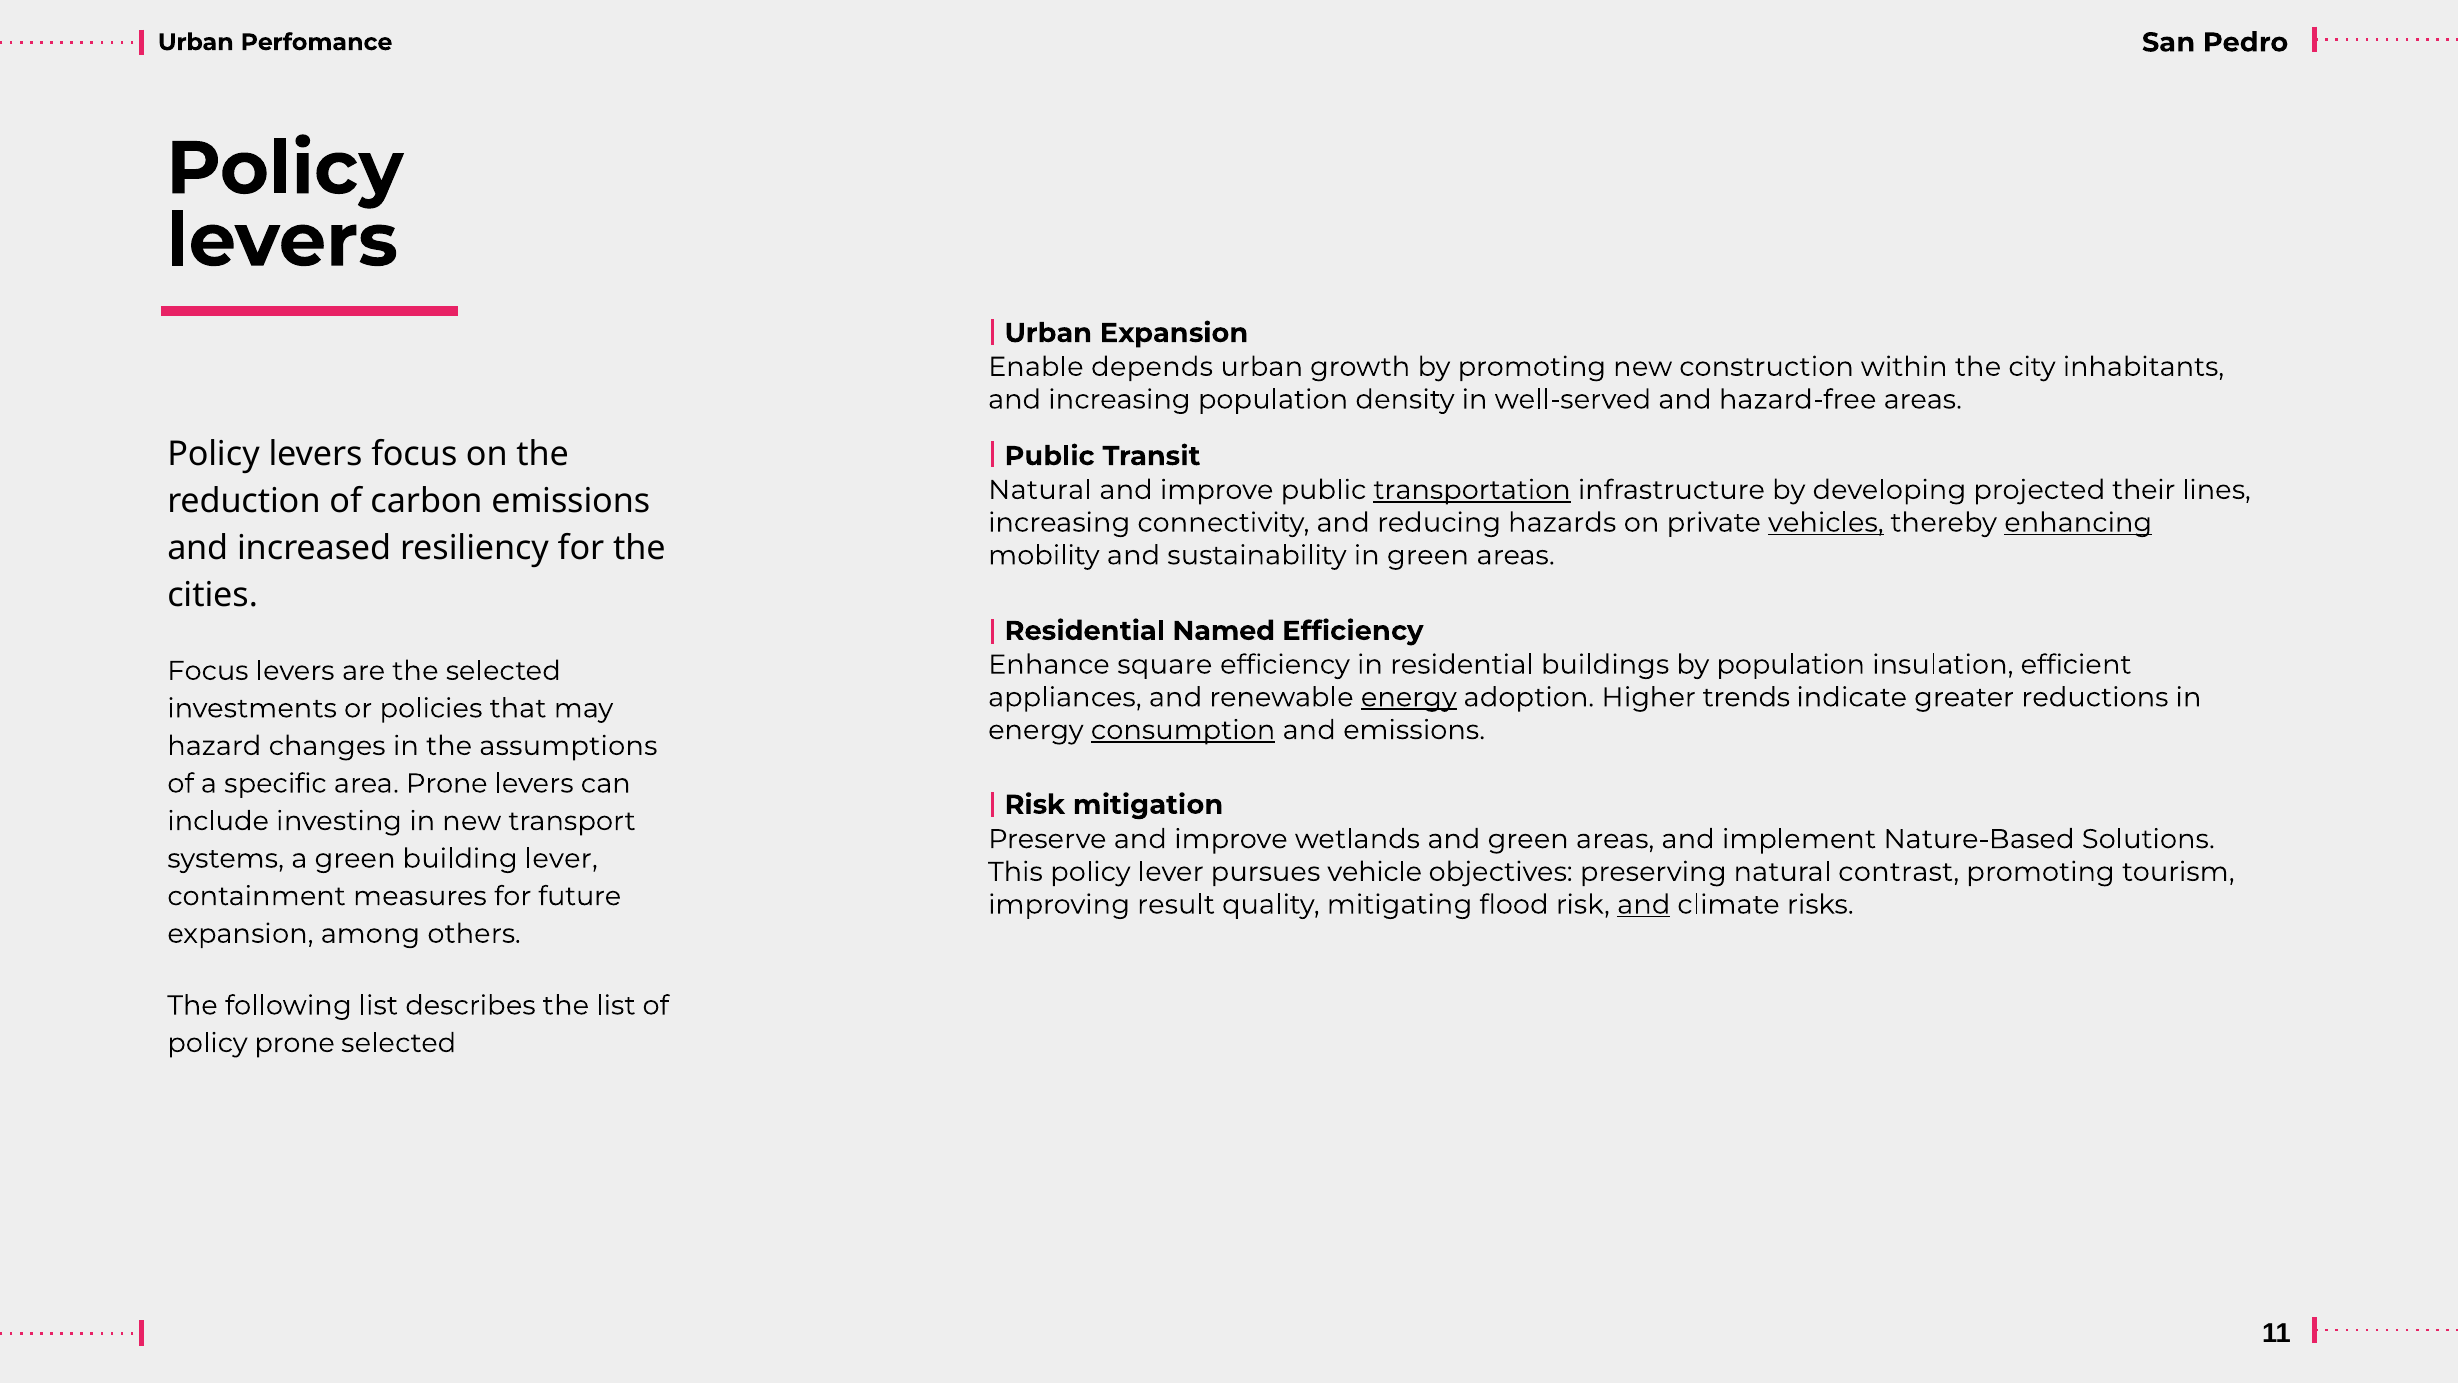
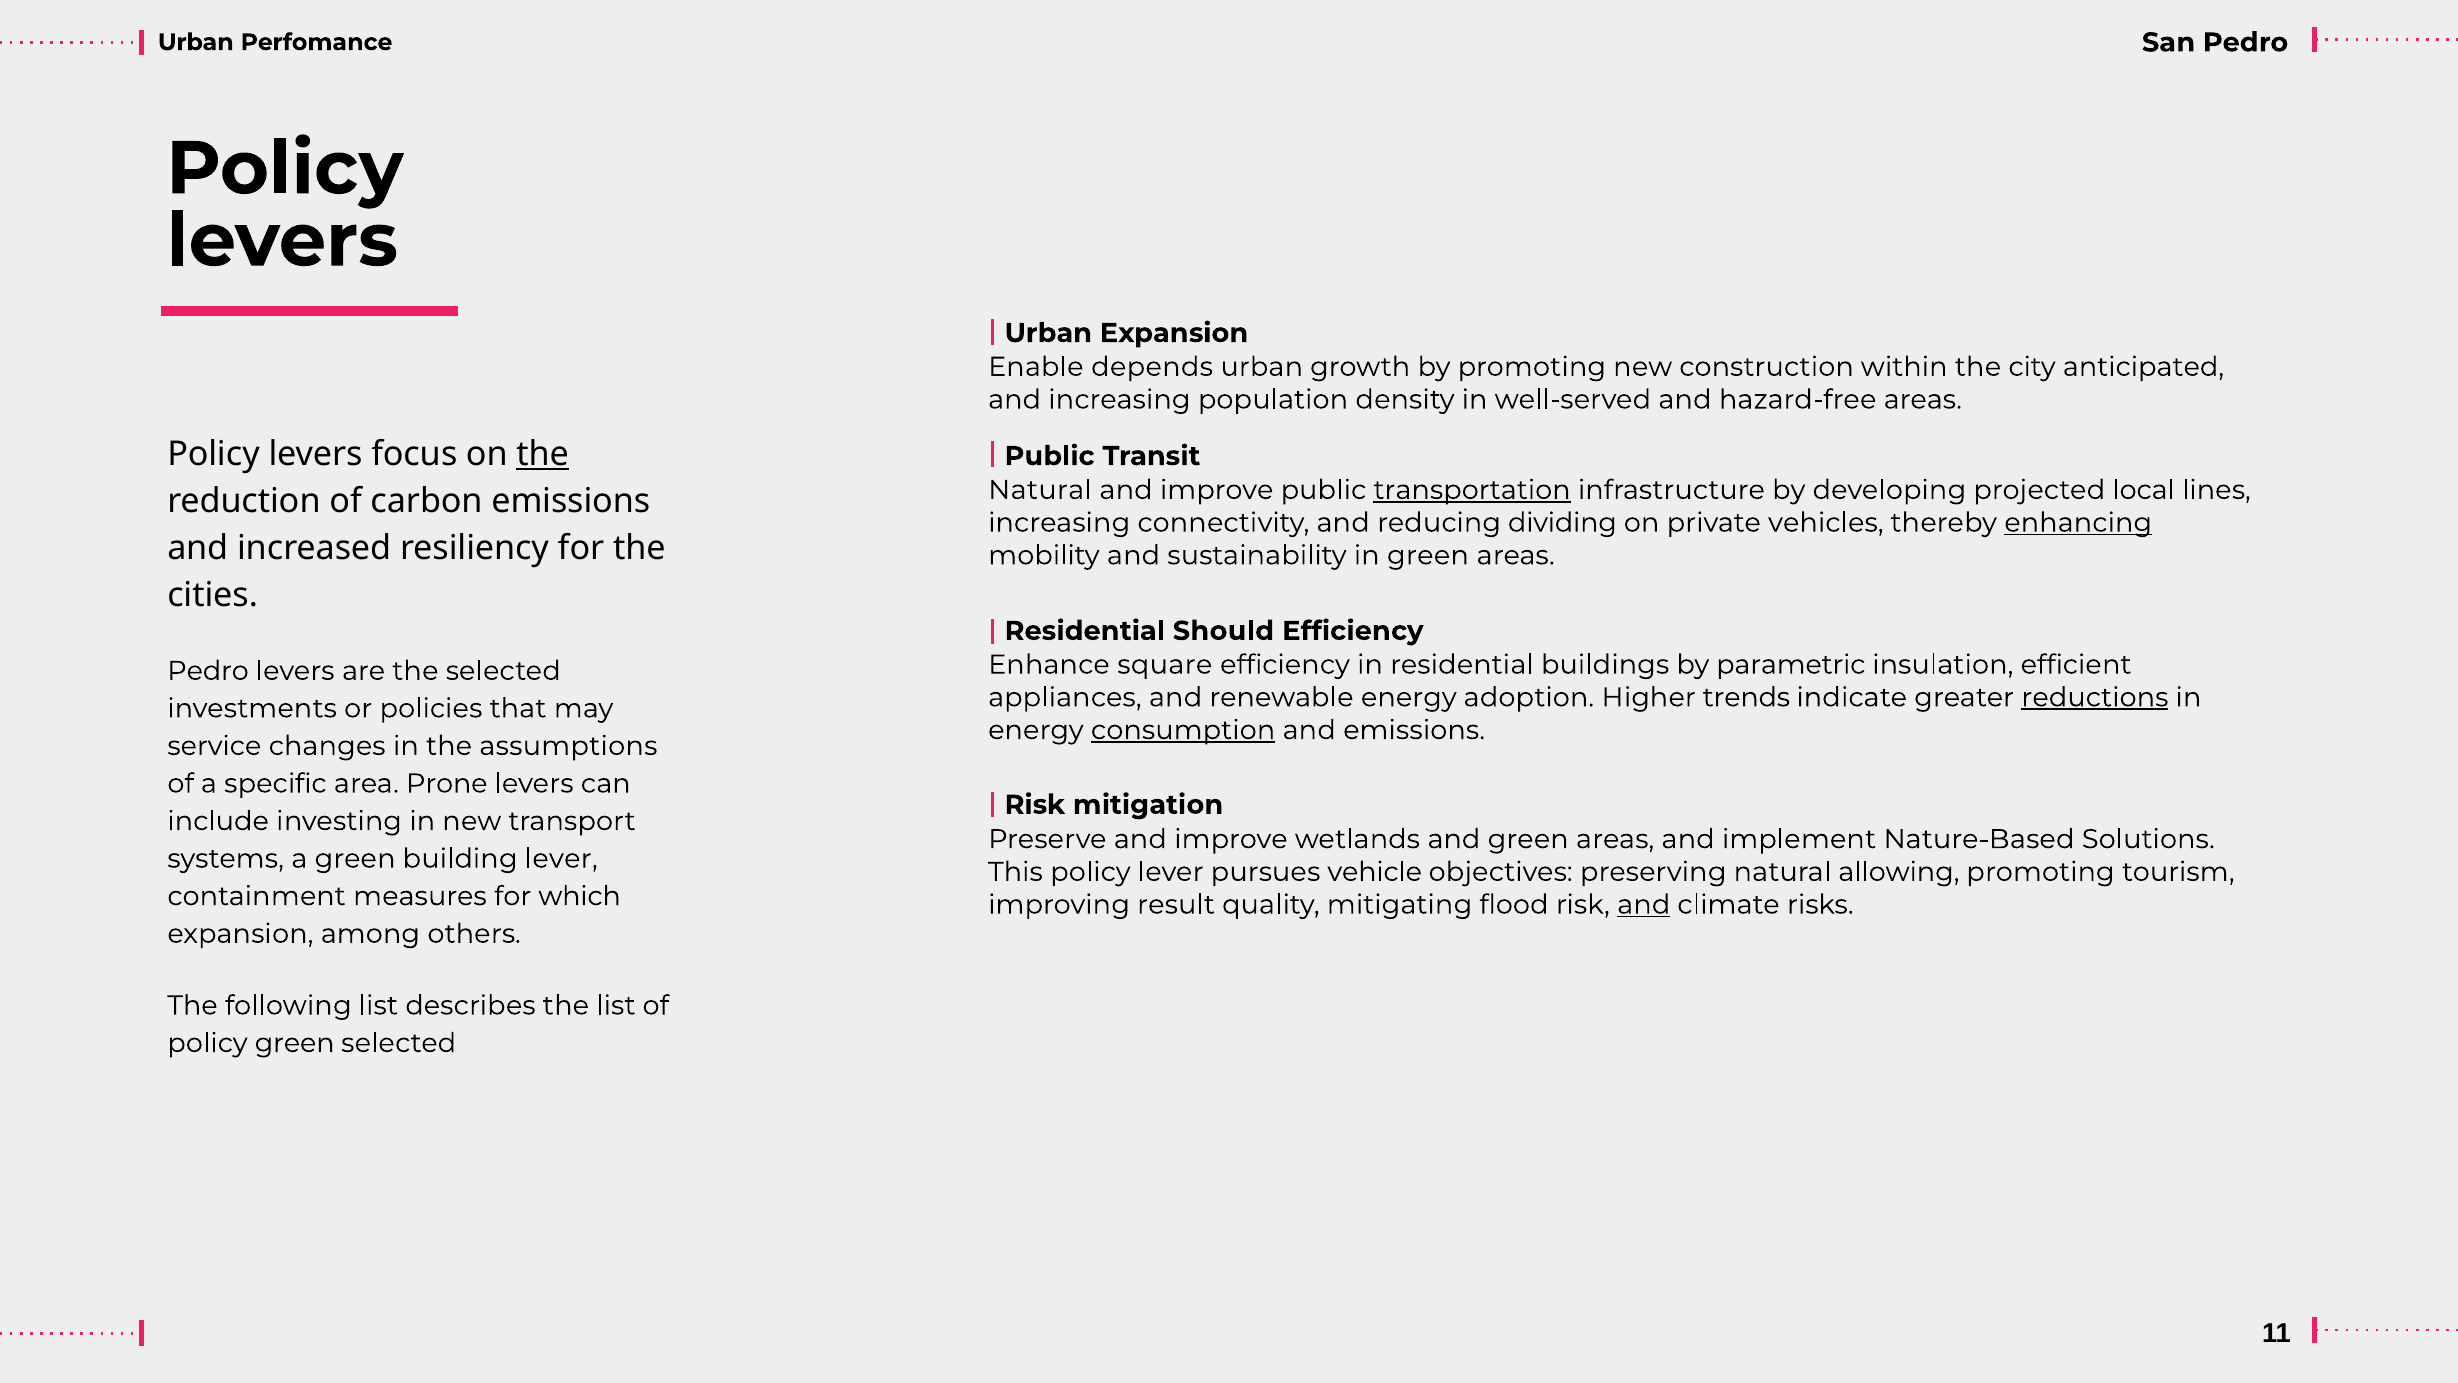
inhabitants: inhabitants -> anticipated (2143, 367)
the underline: none -> present (543, 454)
their: their -> local (2144, 490)
hazards: hazards -> dividing (1562, 523)
vehicles underline: present -> none (1826, 523)
Named: Named -> Should (1223, 631)
by population: population -> parametric (1791, 665)
Focus: Focus -> Pedro (208, 671)
energy underline: present -> none (1409, 697)
reductions underline: none -> present (2095, 697)
hazard: hazard -> service (214, 746)
contrast: contrast -> allowing (1899, 872)
future: future -> which (580, 896)
policy prone: prone -> green (295, 1043)
